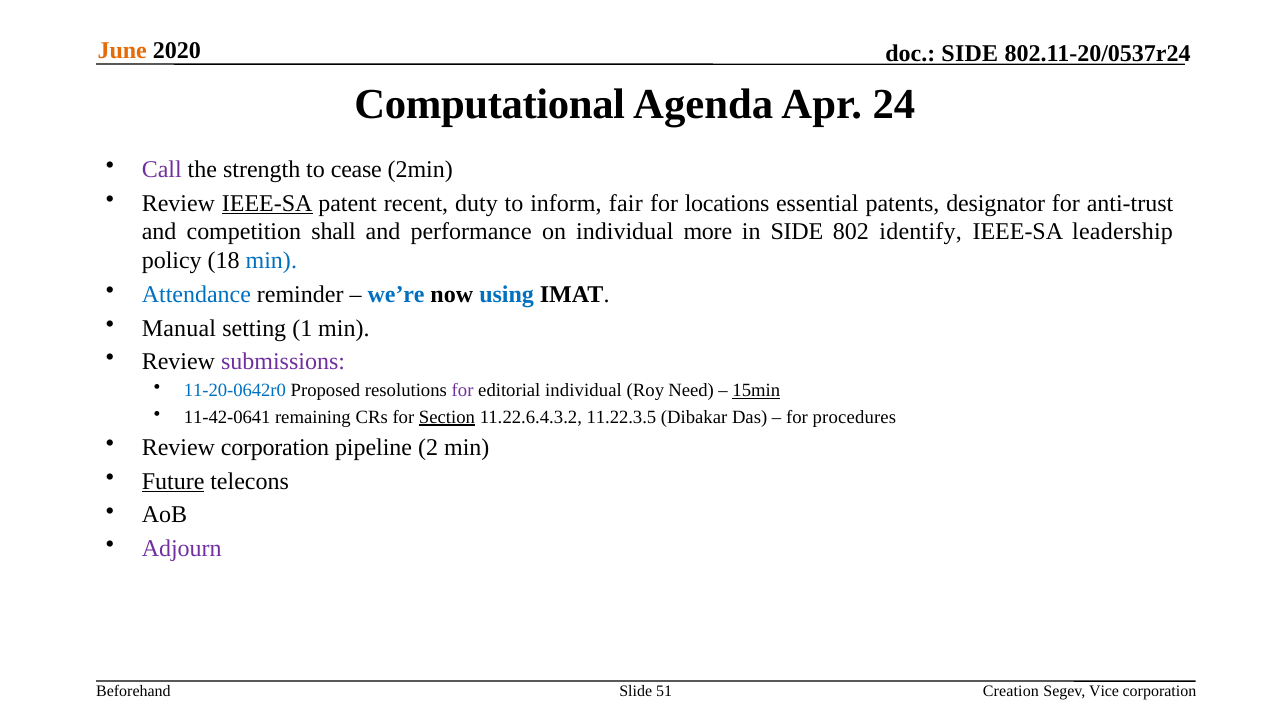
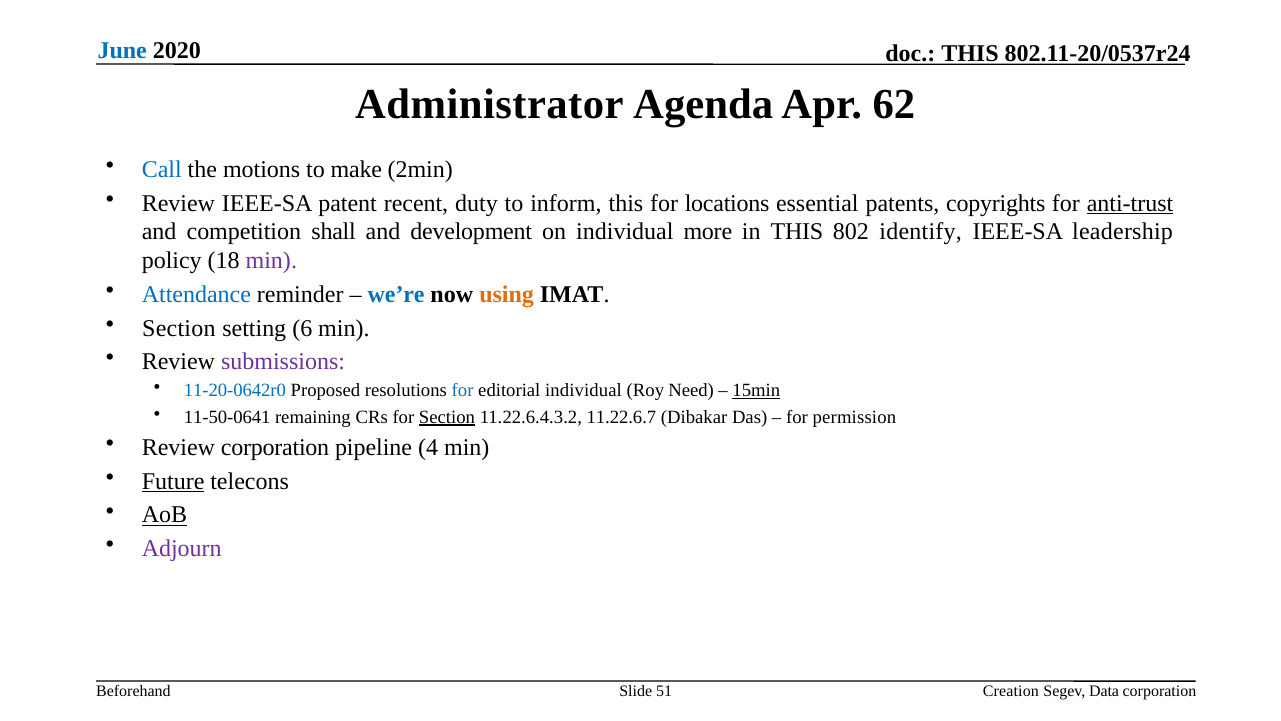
June colour: orange -> blue (122, 51)
SIDE: SIDE -> THIS (970, 53)
Computational: Computational -> Administrator (489, 105)
24: 24 -> 62 (894, 105)
Call colour: purple -> blue (162, 169)
strength: strength -> motions (262, 169)
cease: cease -> make (356, 169)
IEEE-SA underline: present -> none (267, 203)
inform fair: fair -> this (626, 203)
designator: designator -> copyrights (996, 203)
anti-trust underline: none -> present (1130, 203)
performance: performance -> development (471, 232)
in SIDE: SIDE -> THIS (797, 232)
min colour: blue -> purple (271, 261)
using colour: blue -> orange (507, 294)
Manual: Manual -> Section (179, 328)
1: 1 -> 6 (302, 328)
for colour: purple -> blue (463, 390)
11-42-0641: 11-42-0641 -> 11-50-0641 (227, 417)
11.22.3.5: 11.22.3.5 -> 11.22.6.7 (621, 417)
procedures: procedures -> permission (854, 417)
2: 2 -> 4 (428, 447)
AoB underline: none -> present (164, 515)
Vice: Vice -> Data (1104, 691)
